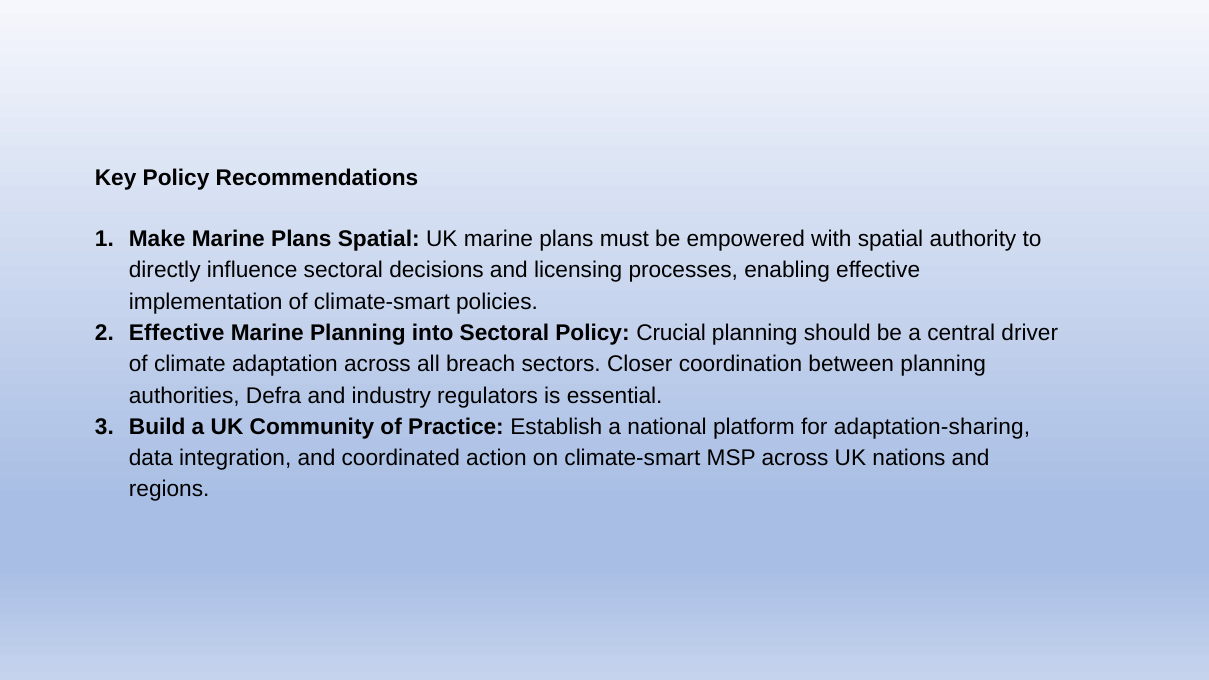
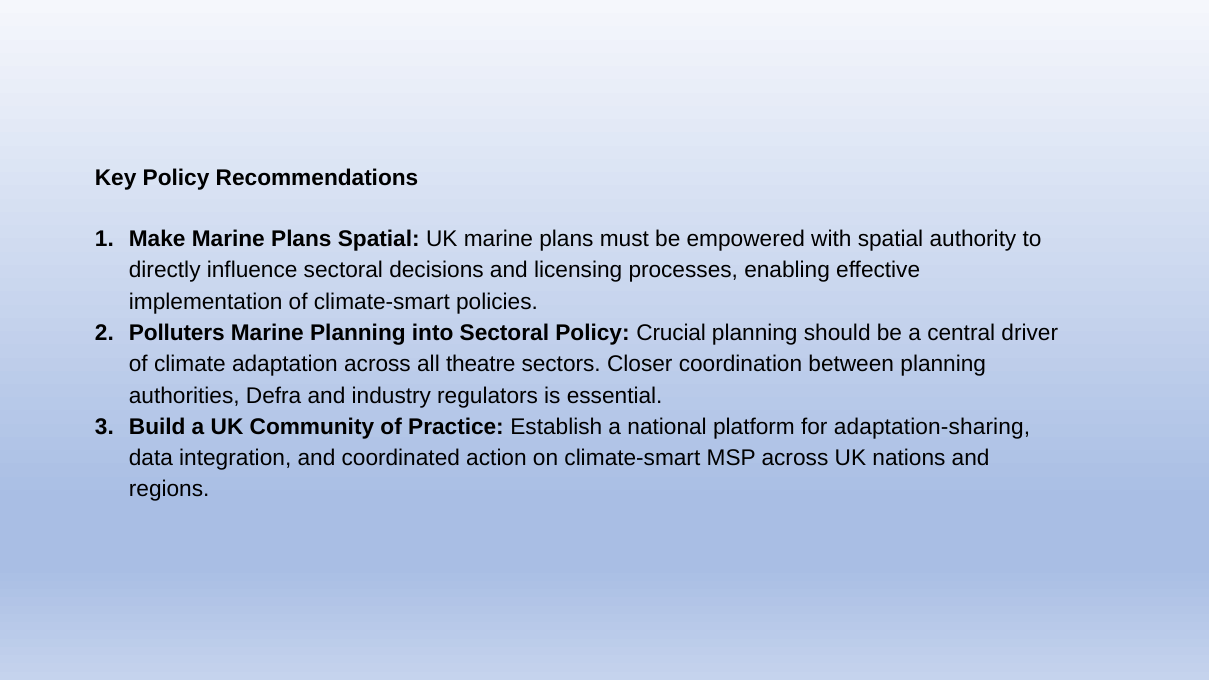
Effective: Effective -> Polluters (177, 333)
breach: breach -> theatre (481, 364)
